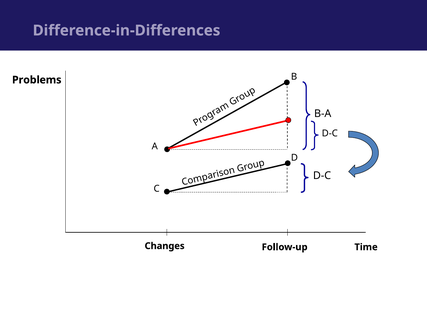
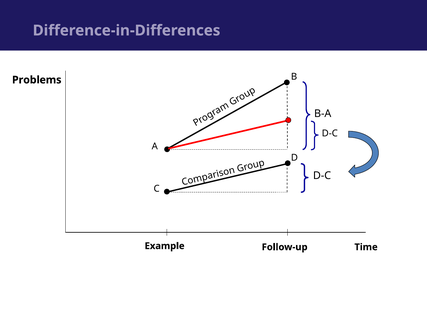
Changes: Changes -> Example (165, 246)
